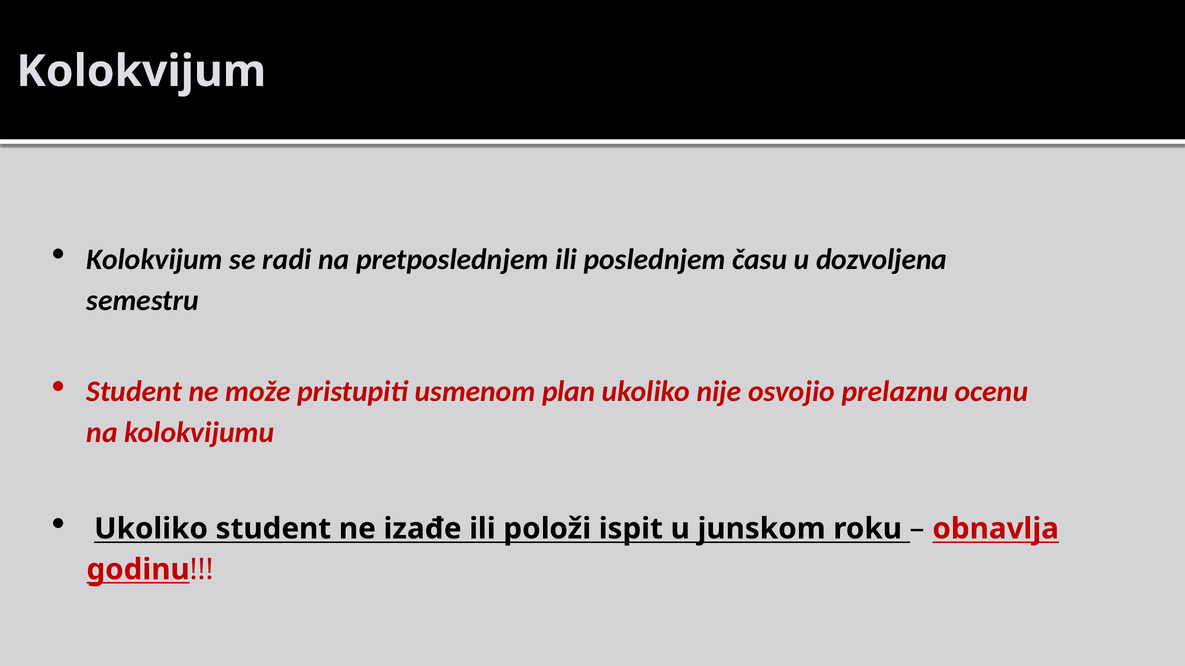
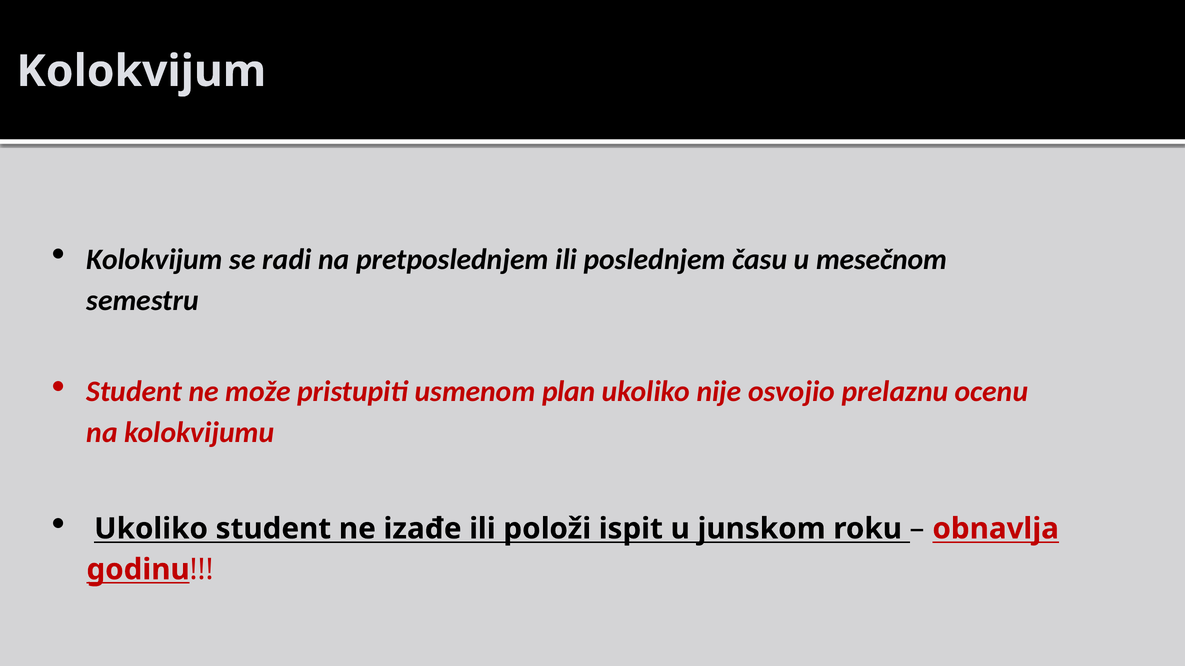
dozvoljena: dozvoljena -> mesečnom (881, 260)
